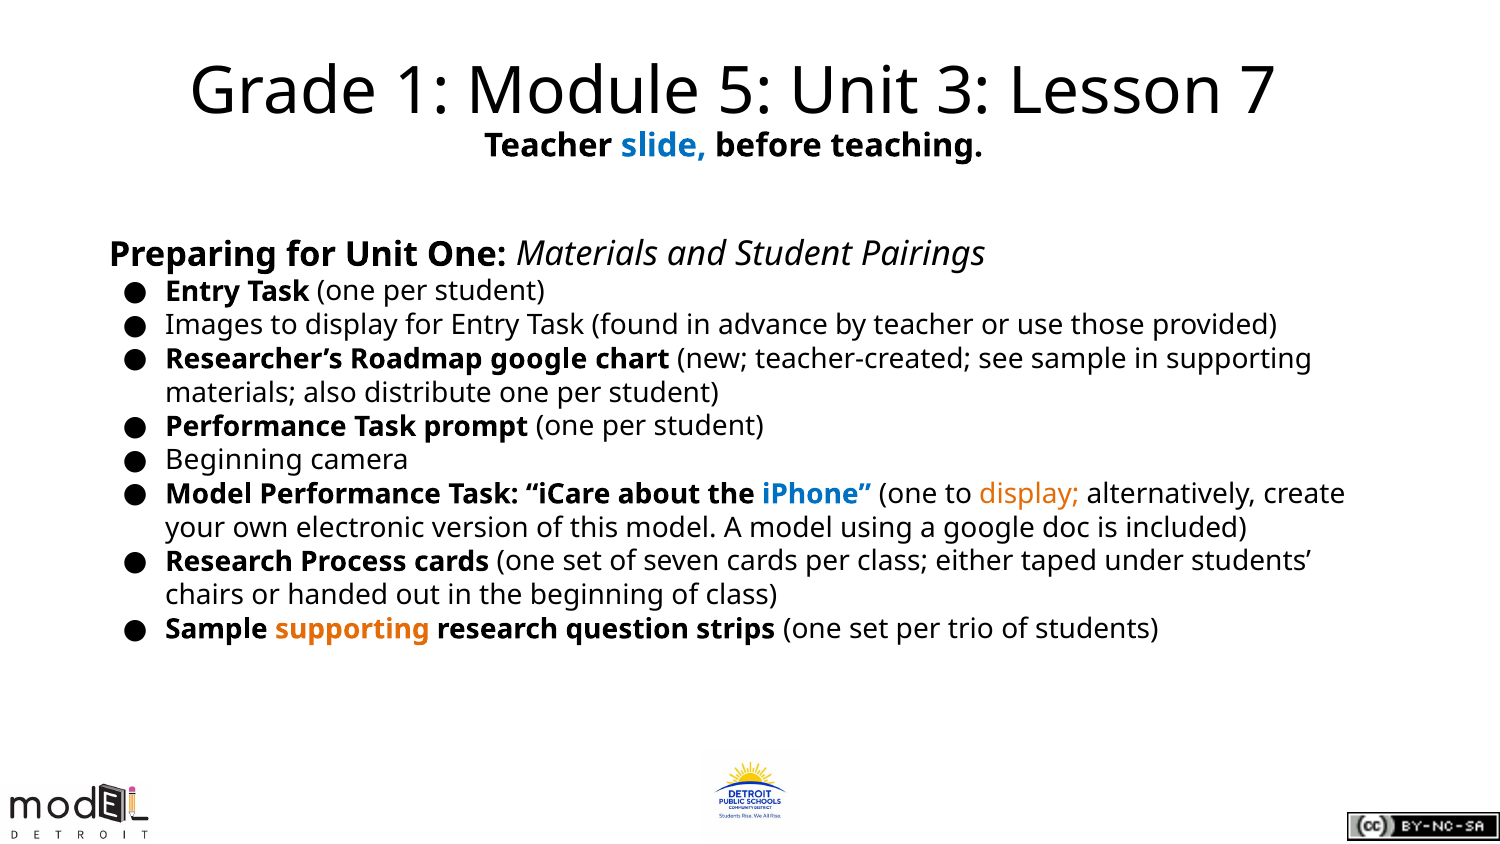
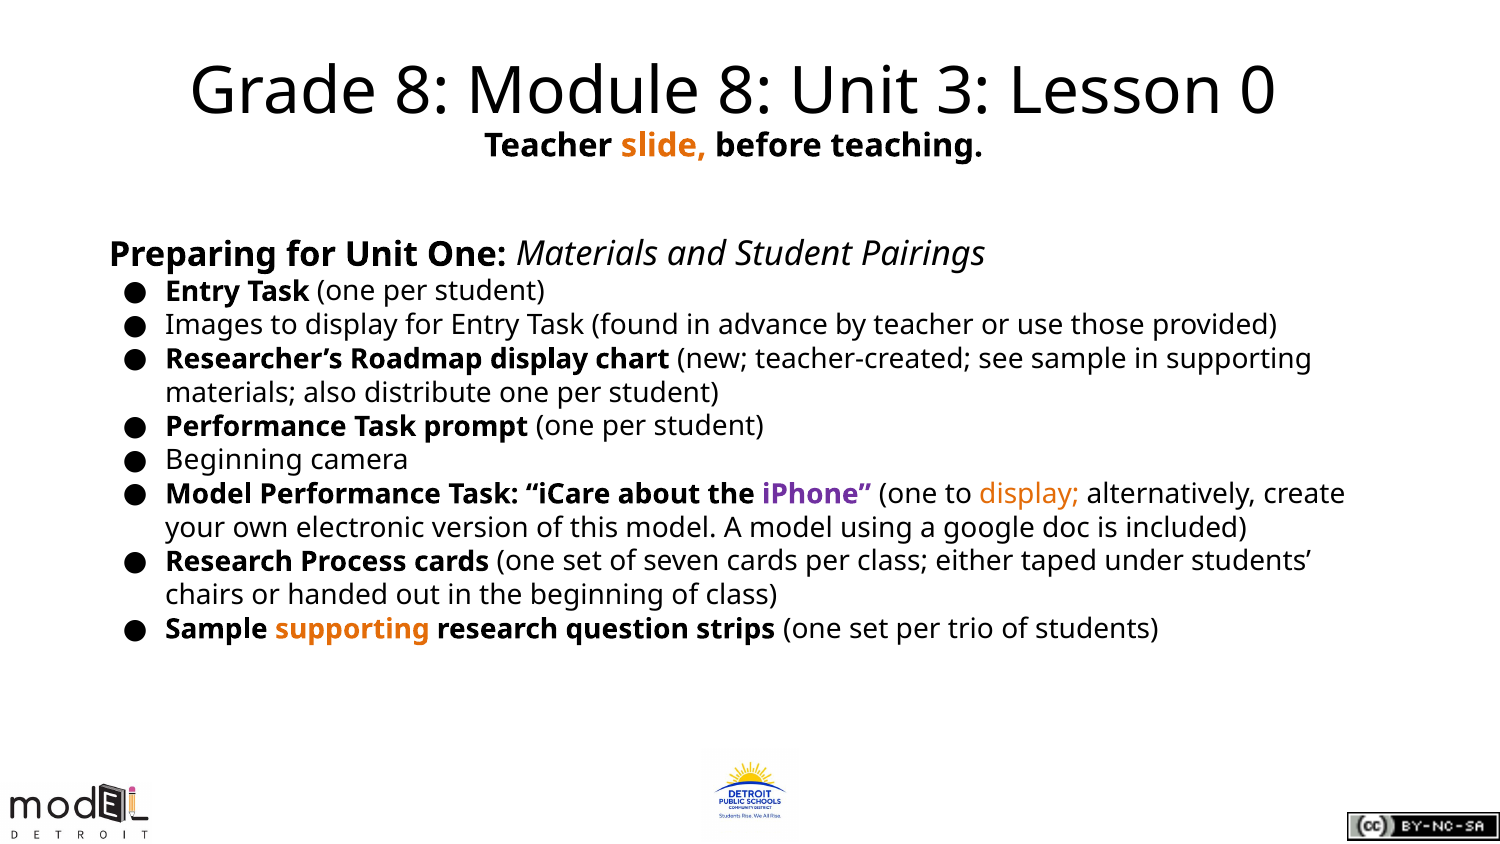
Grade 1: 1 -> 8 (422, 92)
Module 5: 5 -> 8 (745, 92)
7: 7 -> 0 (1259, 92)
slide colour: blue -> orange (664, 146)
Roadmap google: google -> display (539, 359)
iPhone colour: blue -> purple (817, 494)
